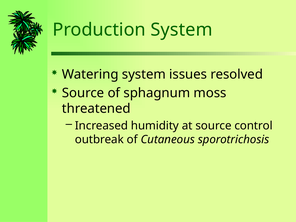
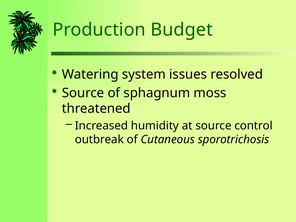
Production System: System -> Budget (182, 30)
